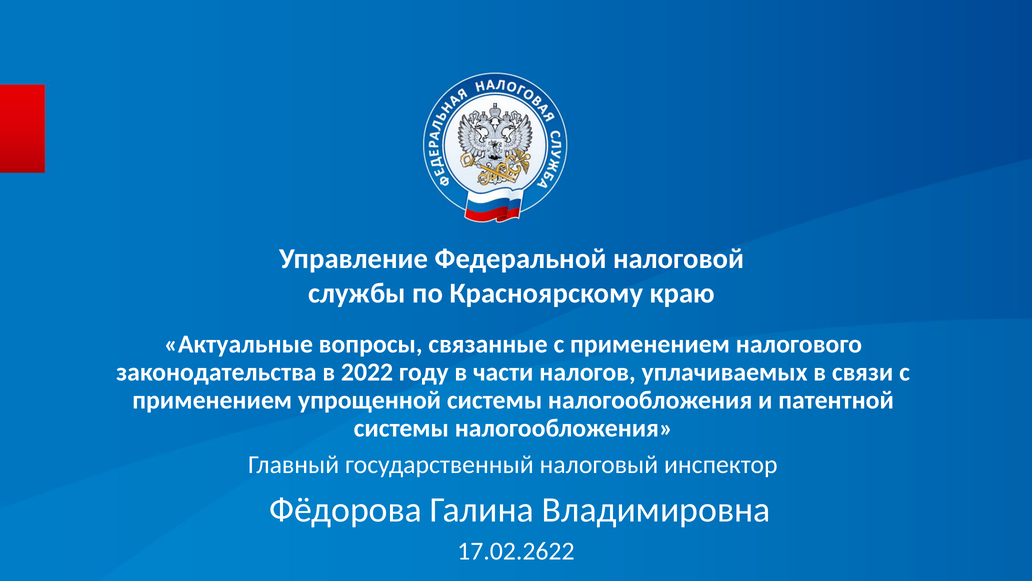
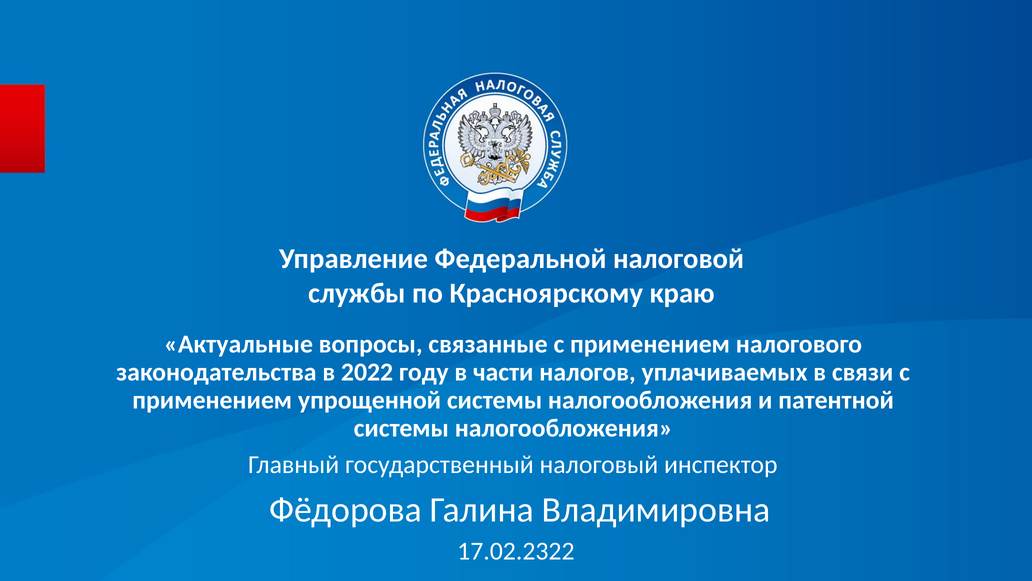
17.02.2622: 17.02.2622 -> 17.02.2322 (516, 551)
